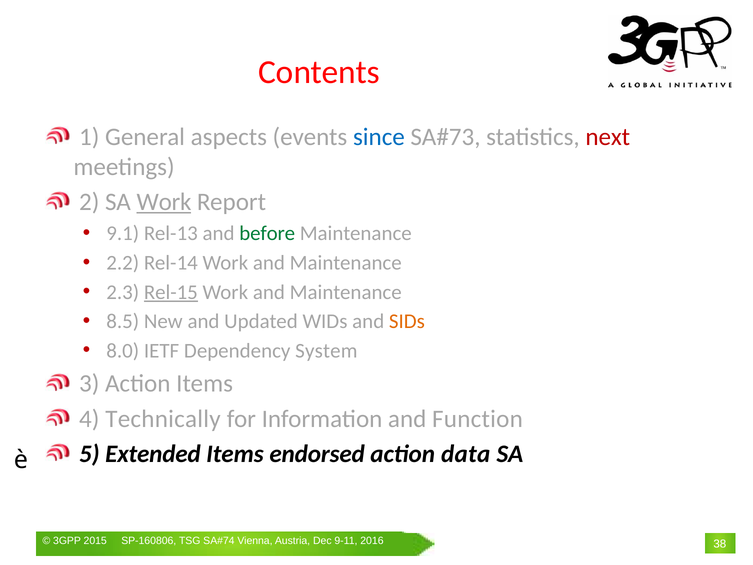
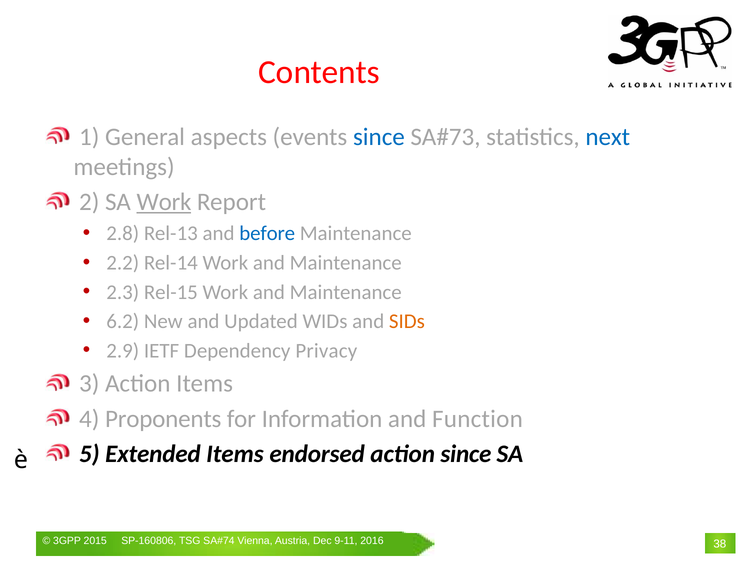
next colour: red -> blue (608, 137)
9.1: 9.1 -> 2.8 (123, 233)
before colour: green -> blue (267, 233)
Rel-15 underline: present -> none (171, 292)
8.5: 8.5 -> 6.2 (123, 321)
8.0: 8.0 -> 2.9 (123, 351)
System: System -> Privacy (326, 351)
Technically: Technically -> Proponents (163, 419)
action data: data -> since (466, 454)
